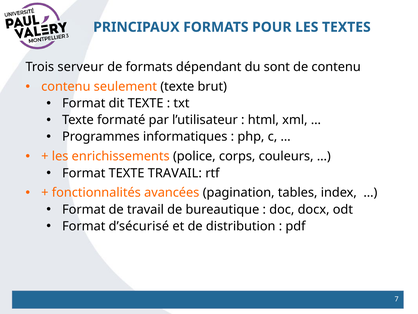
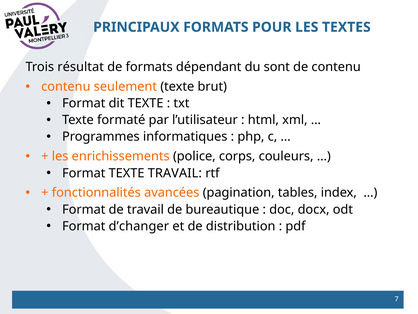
serveur: serveur -> résultat (81, 67)
d’sécurisé: d’sécurisé -> d’changer (139, 226)
